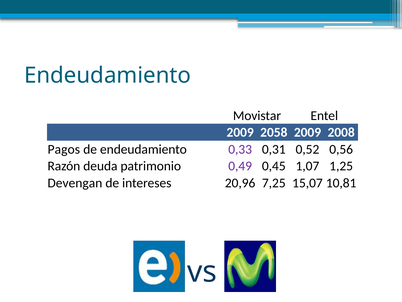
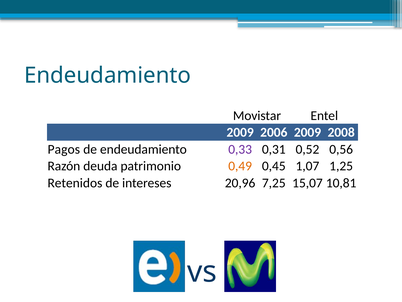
2058: 2058 -> 2006 (274, 132)
0,49 colour: purple -> orange (240, 166)
Devengan: Devengan -> Retenidos (75, 183)
